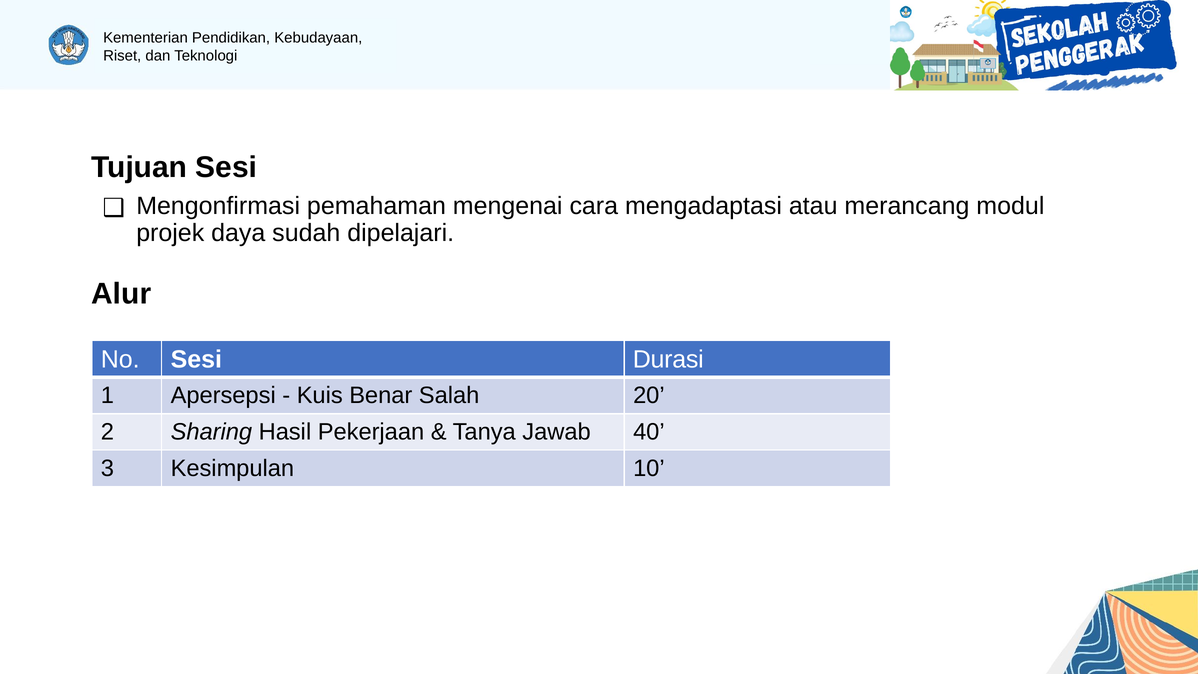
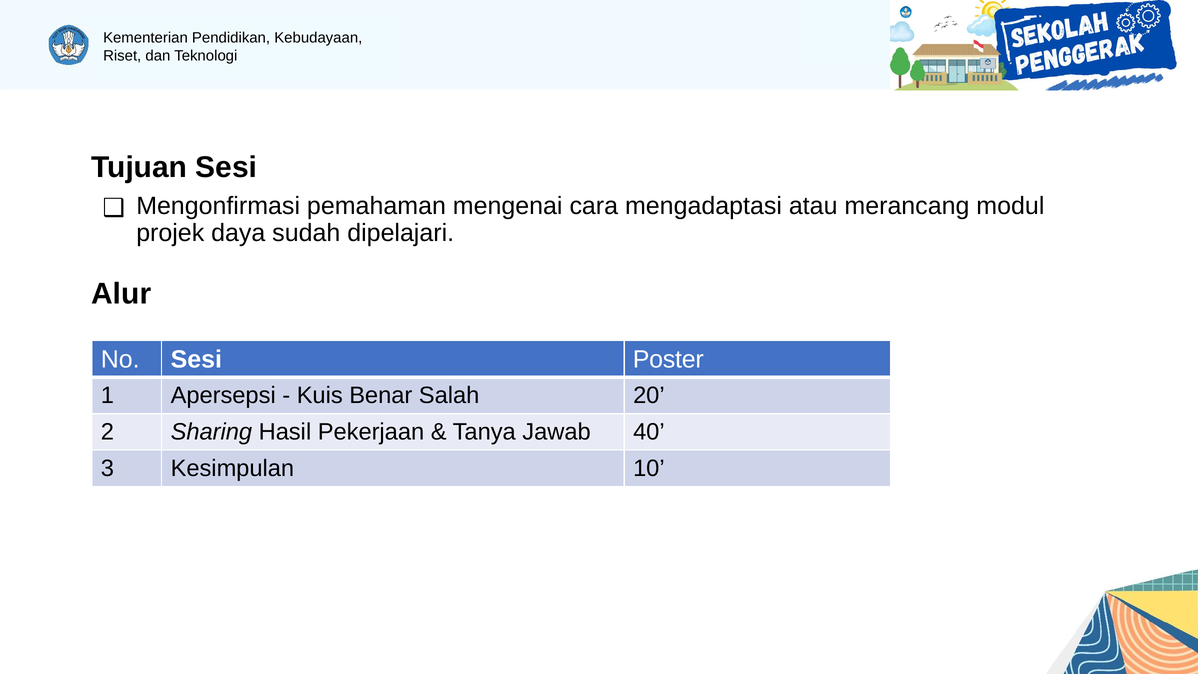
Durasi: Durasi -> Poster (668, 359)
